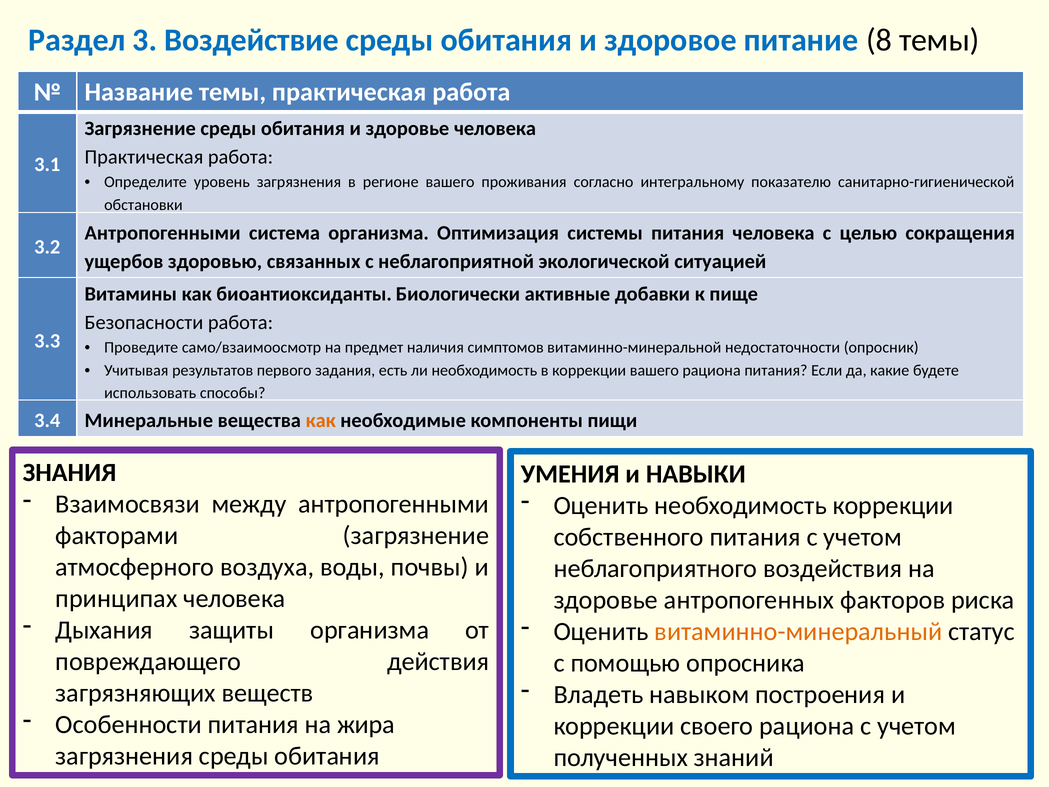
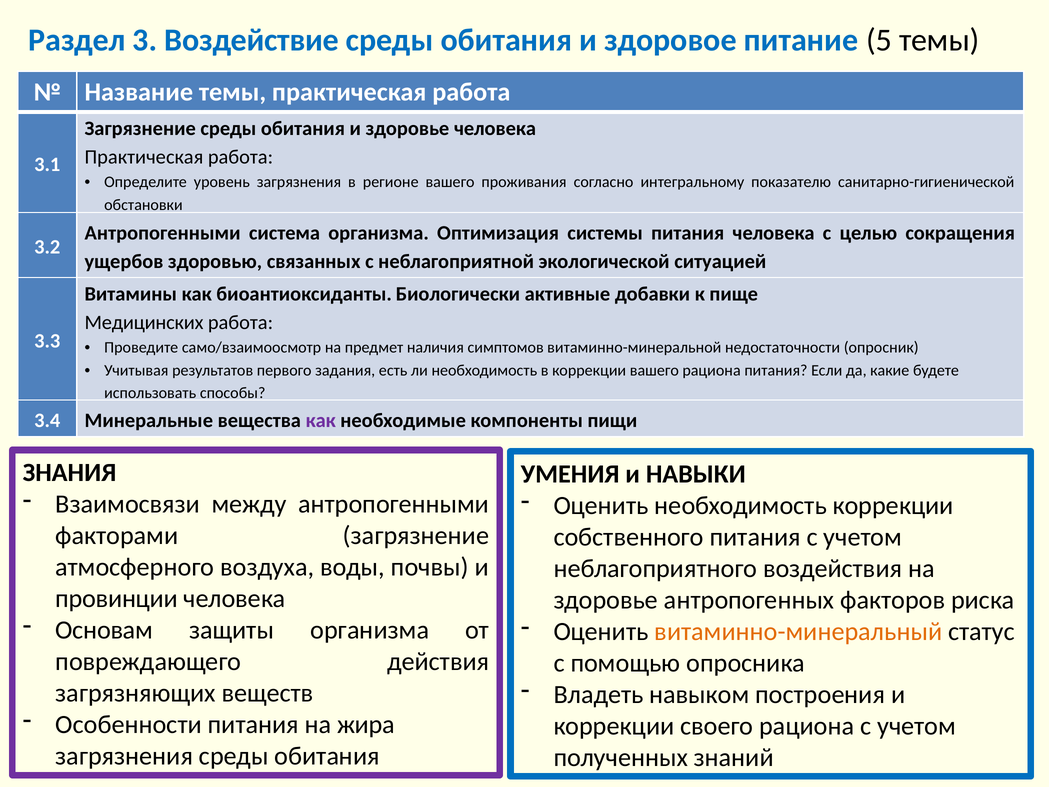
8: 8 -> 5 (879, 40)
Безопасности: Безопасности -> Медицинских (144, 322)
как colour: orange -> purple (321, 420)
принципах: принципах -> провинции (117, 598)
Дыхания: Дыхания -> Основам (104, 630)
